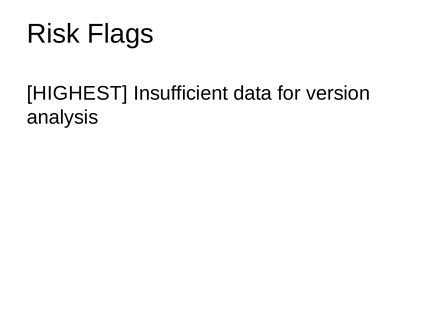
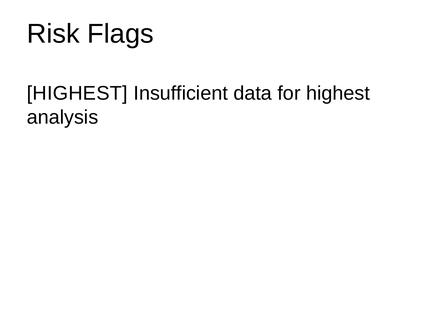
for version: version -> highest (338, 94)
